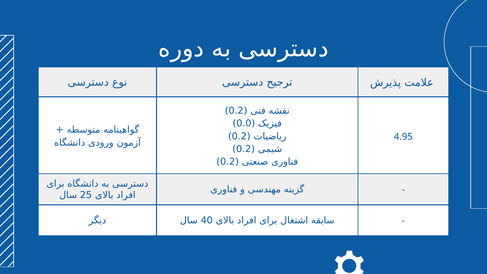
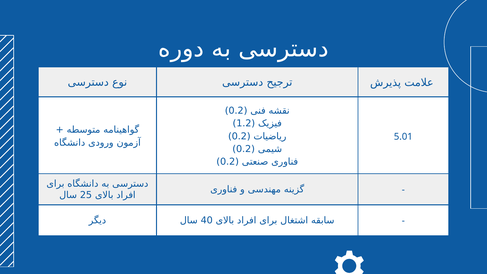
0.0: 0.0 -> 1.2 (244, 123)
4.95: 4.95 -> 5.01 (403, 137)
